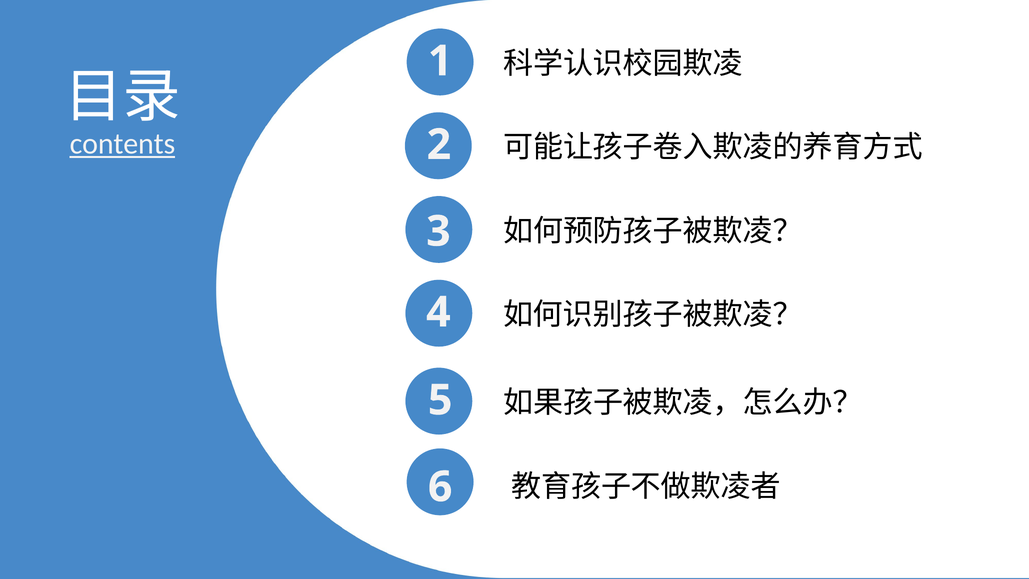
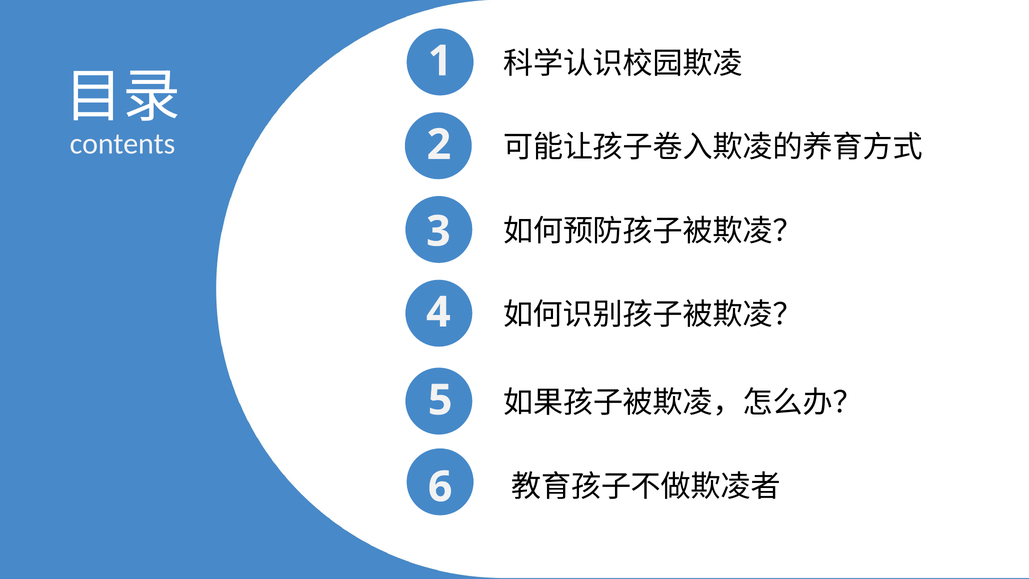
contents underline: present -> none (123, 144)
